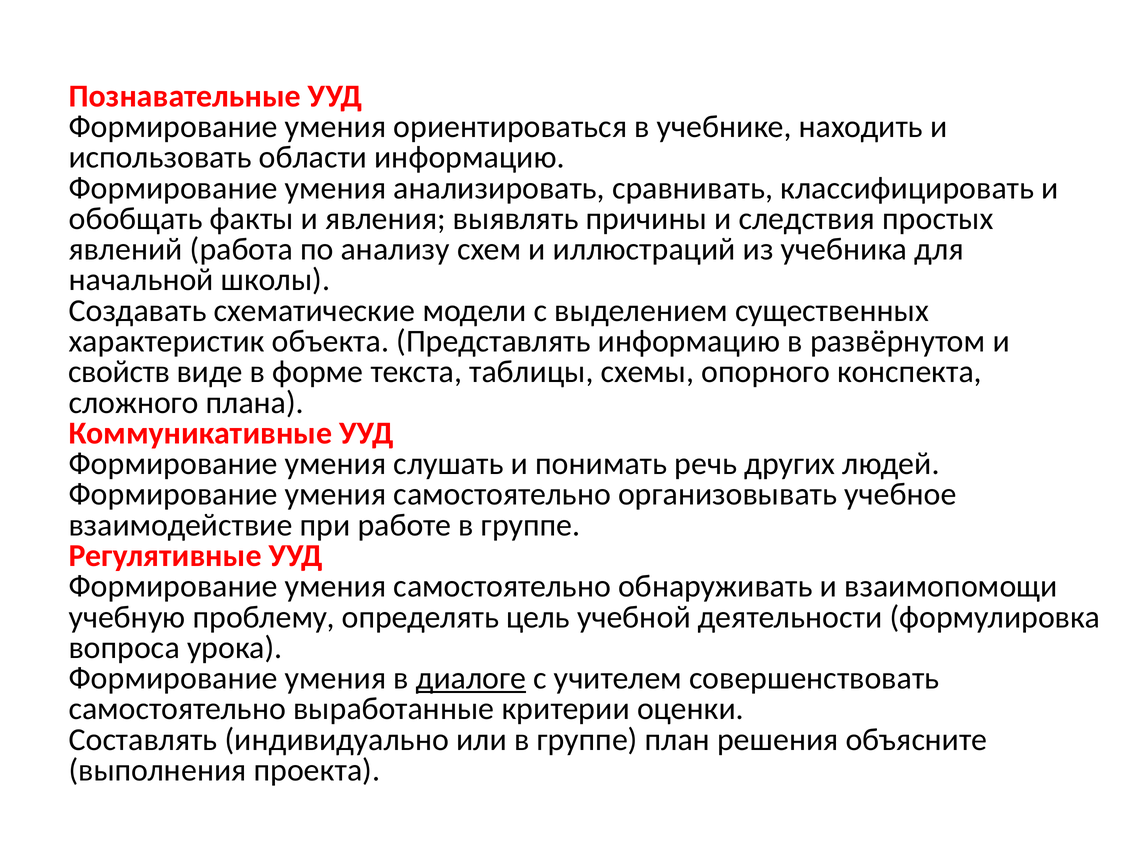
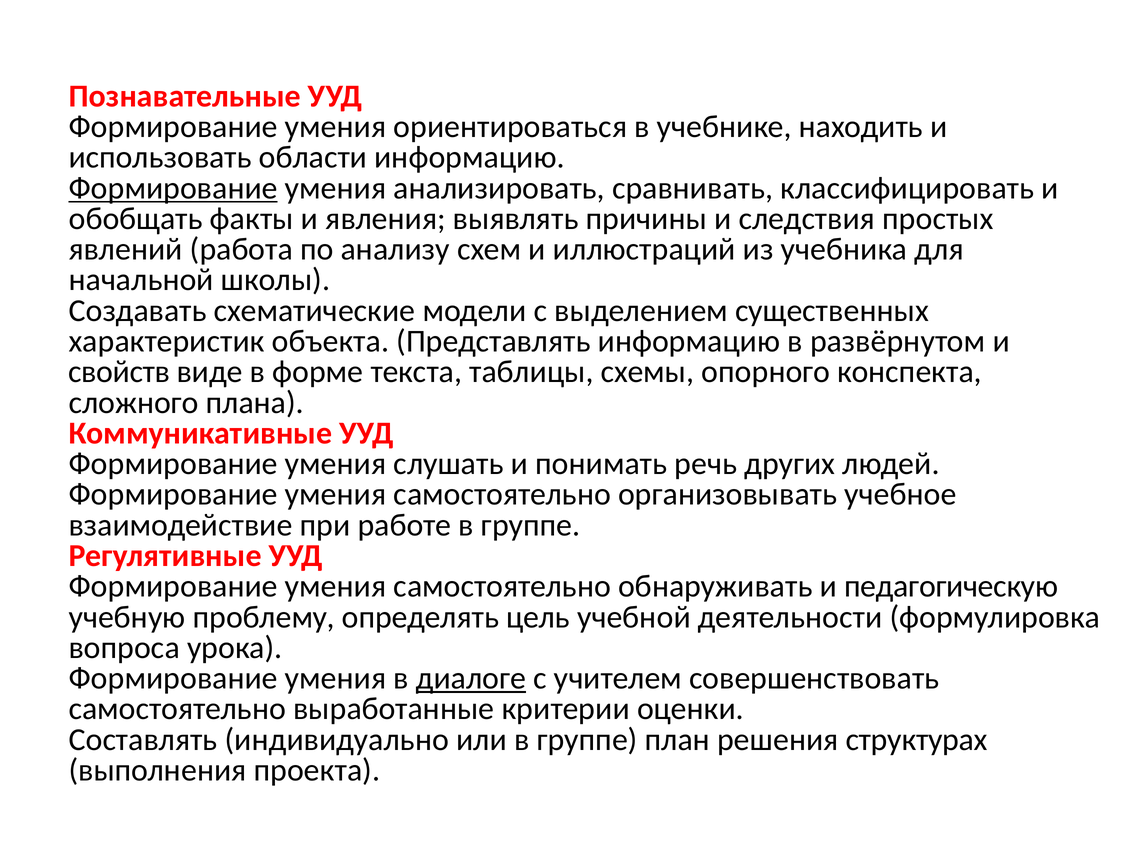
Формирование underline: none -> present (173, 188)
взаимопомощи: взаимопомощи -> педагогическую (951, 586)
объясните: объясните -> структурах (917, 740)
